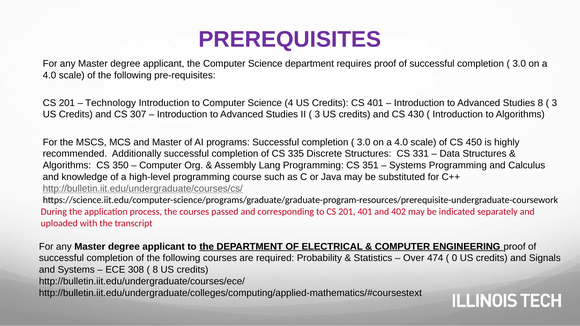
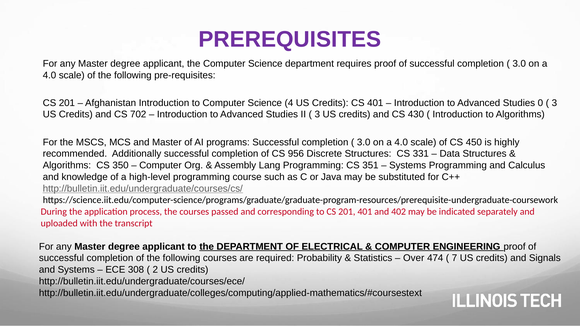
Technology: Technology -> Afghanistan (111, 103)
Studies 8: 8 -> 0 (540, 103)
307: 307 -> 702 (138, 115)
335: 335 -> 956 (296, 154)
0: 0 -> 7 (454, 258)
8: 8 -> 2 (155, 270)
